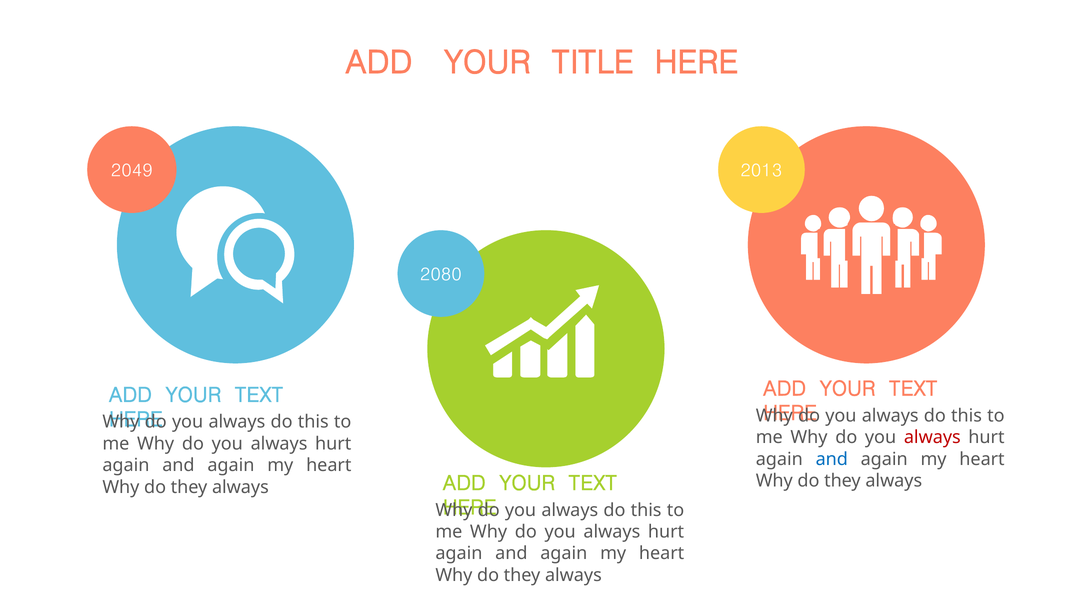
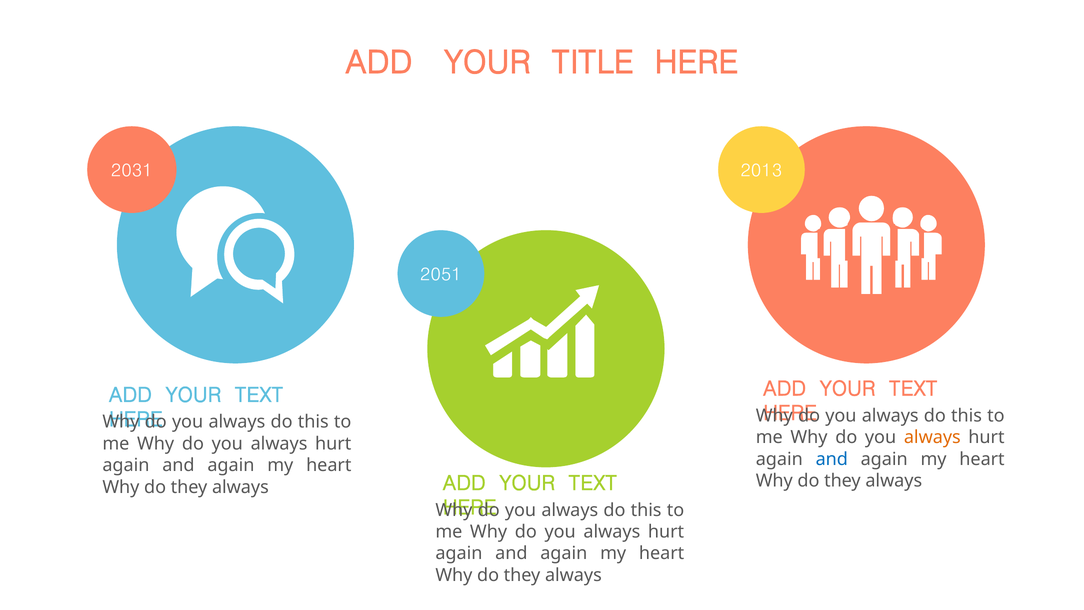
2049: 2049 -> 2031 (132, 171)
2080: 2080 -> 2051 (441, 275)
always colour: red -> orange (932, 437)
